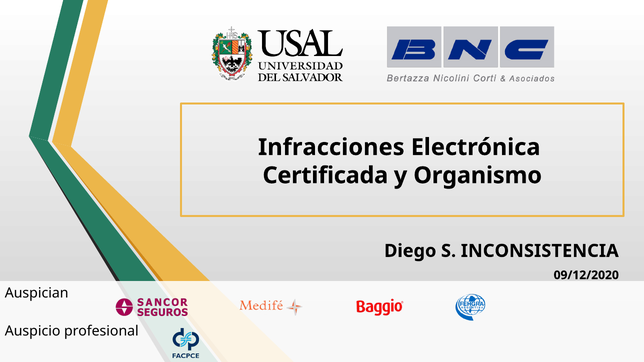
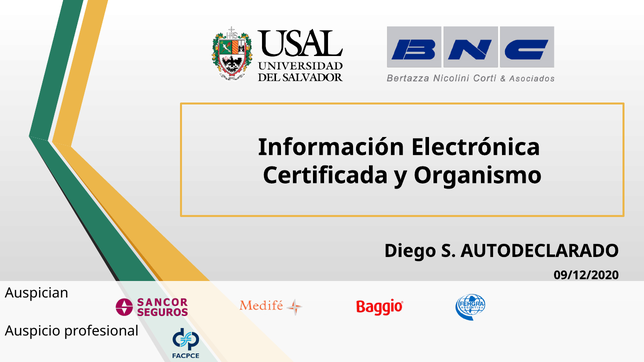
Infracciones: Infracciones -> Información (331, 147)
INCONSISTENCIA: INCONSISTENCIA -> AUTODECLARADO (540, 251)
